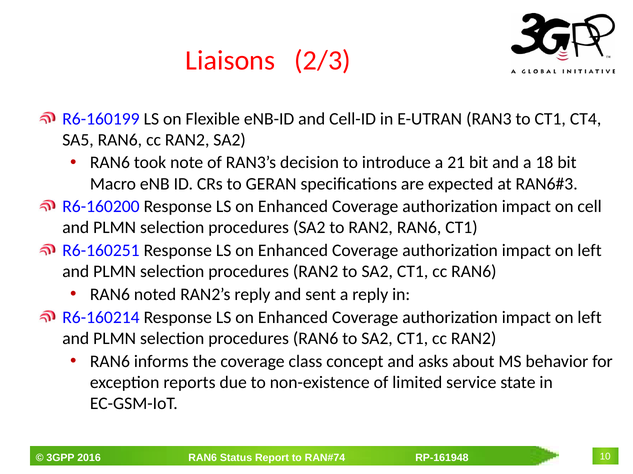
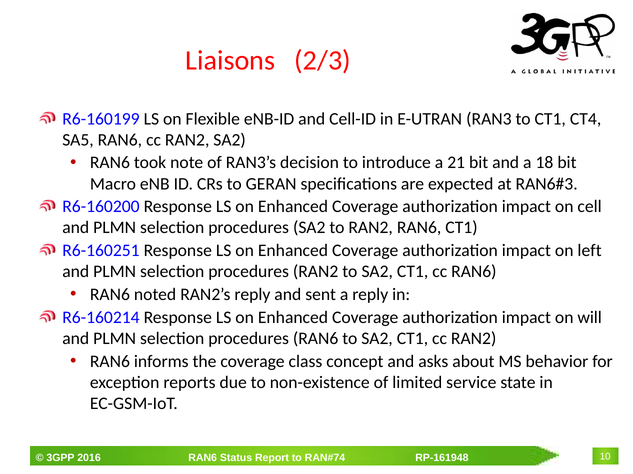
left: left -> will (590, 318)
